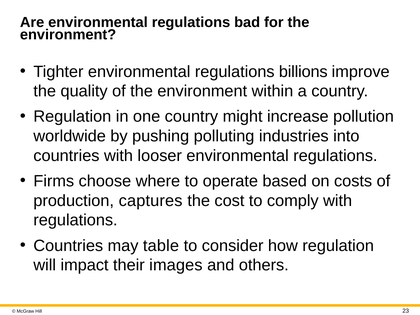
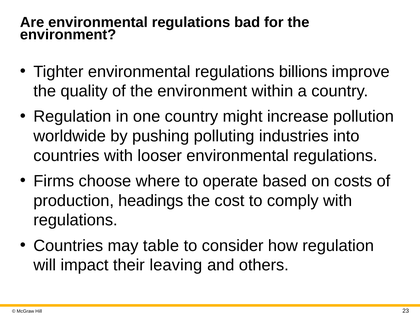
captures: captures -> headings (151, 201)
images: images -> leaving (176, 265)
